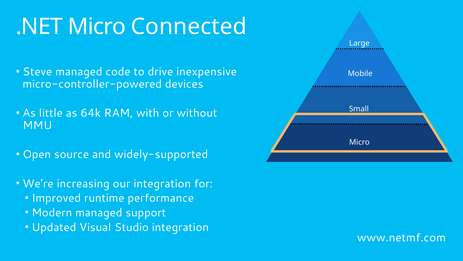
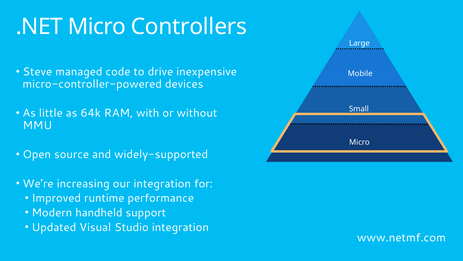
Connected: Connected -> Controllers (189, 27)
Modern managed: managed -> handheld (99, 212)
